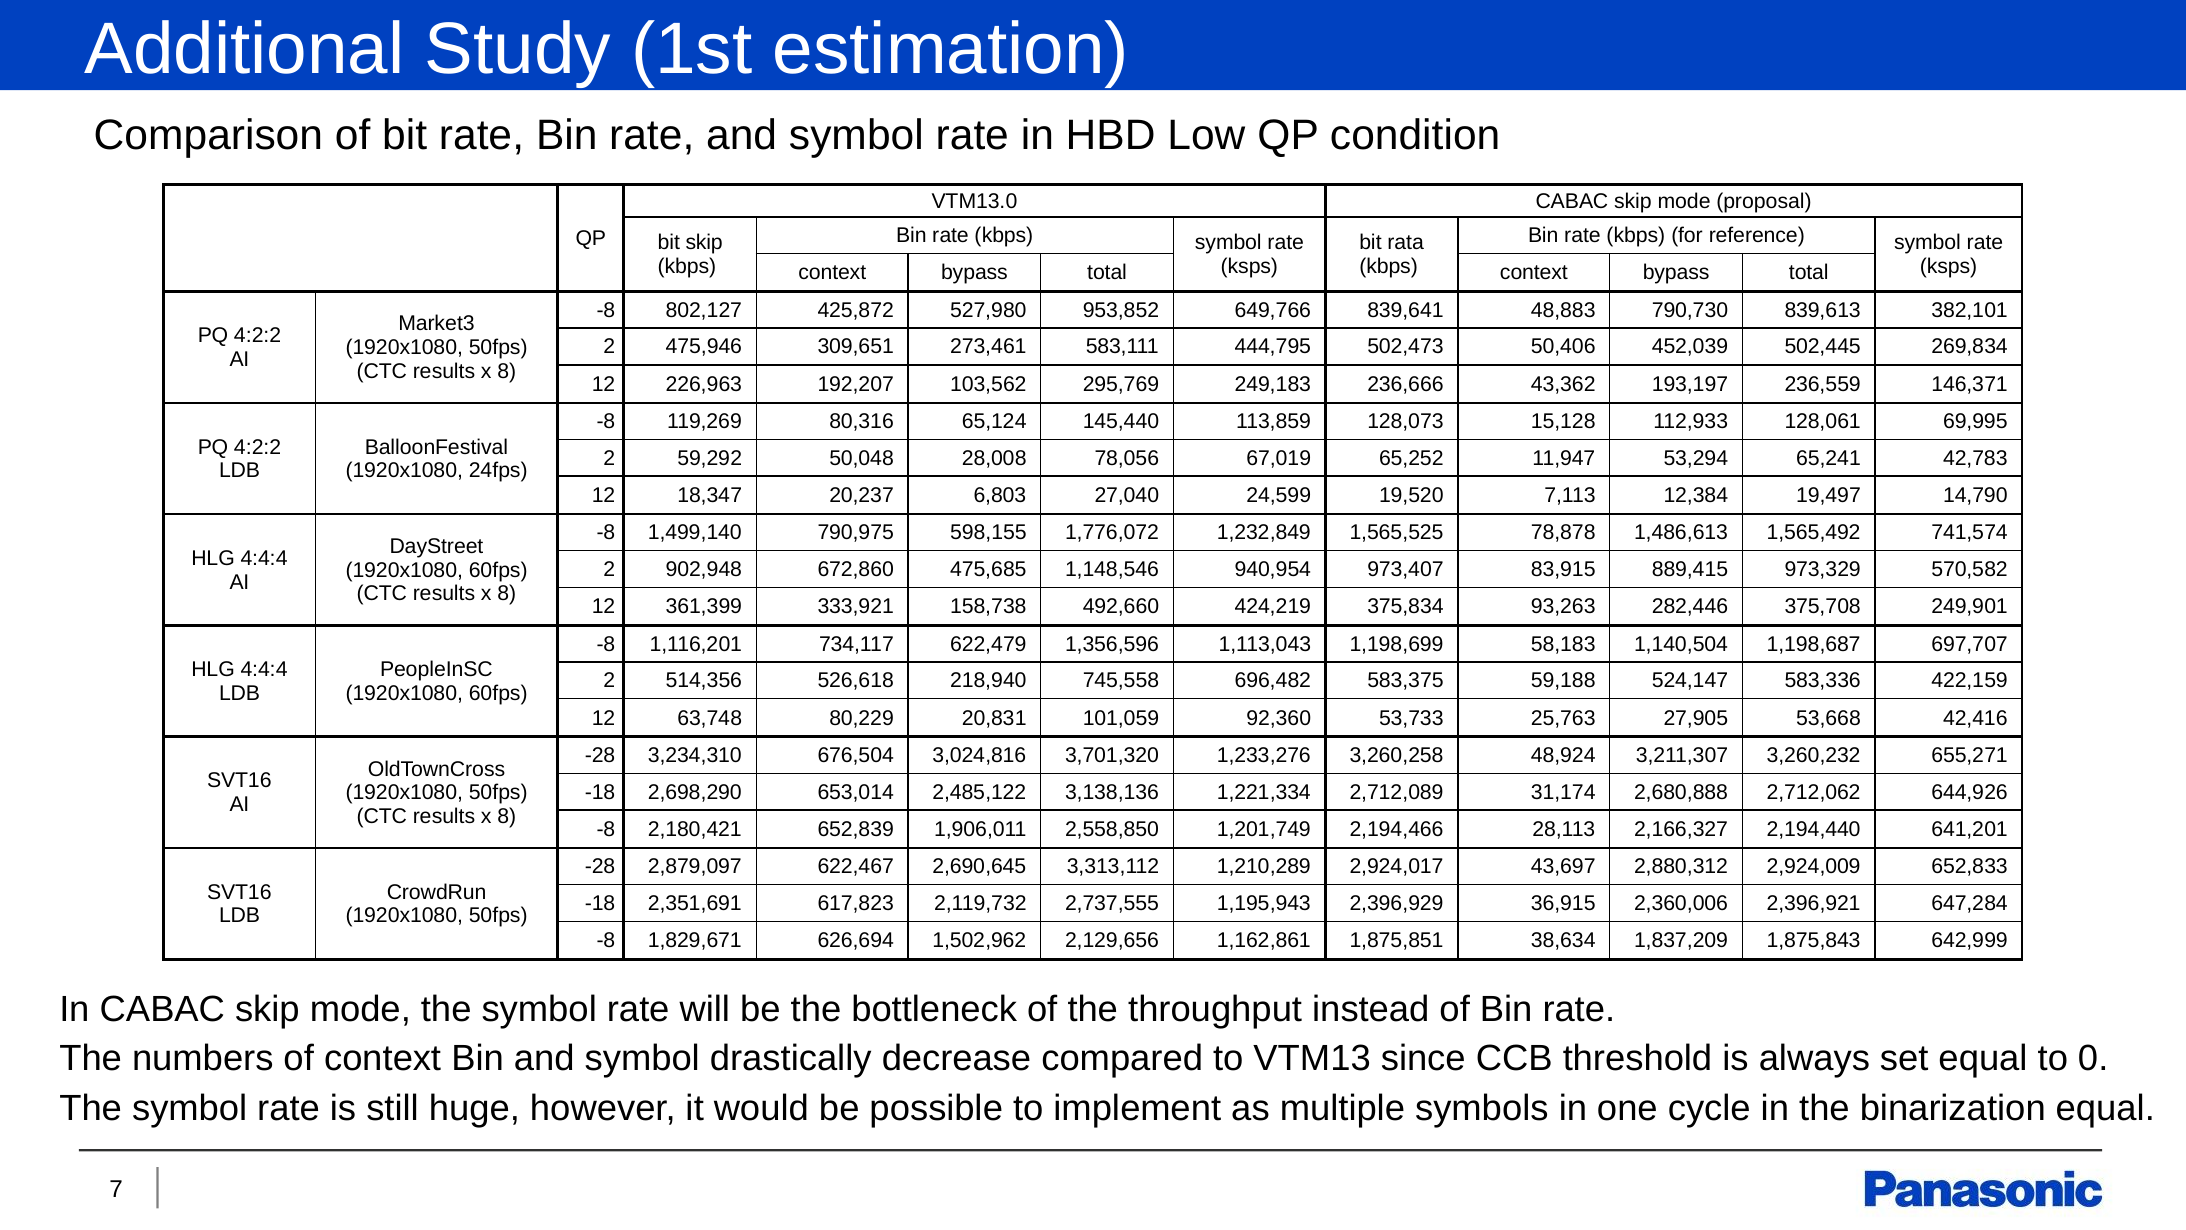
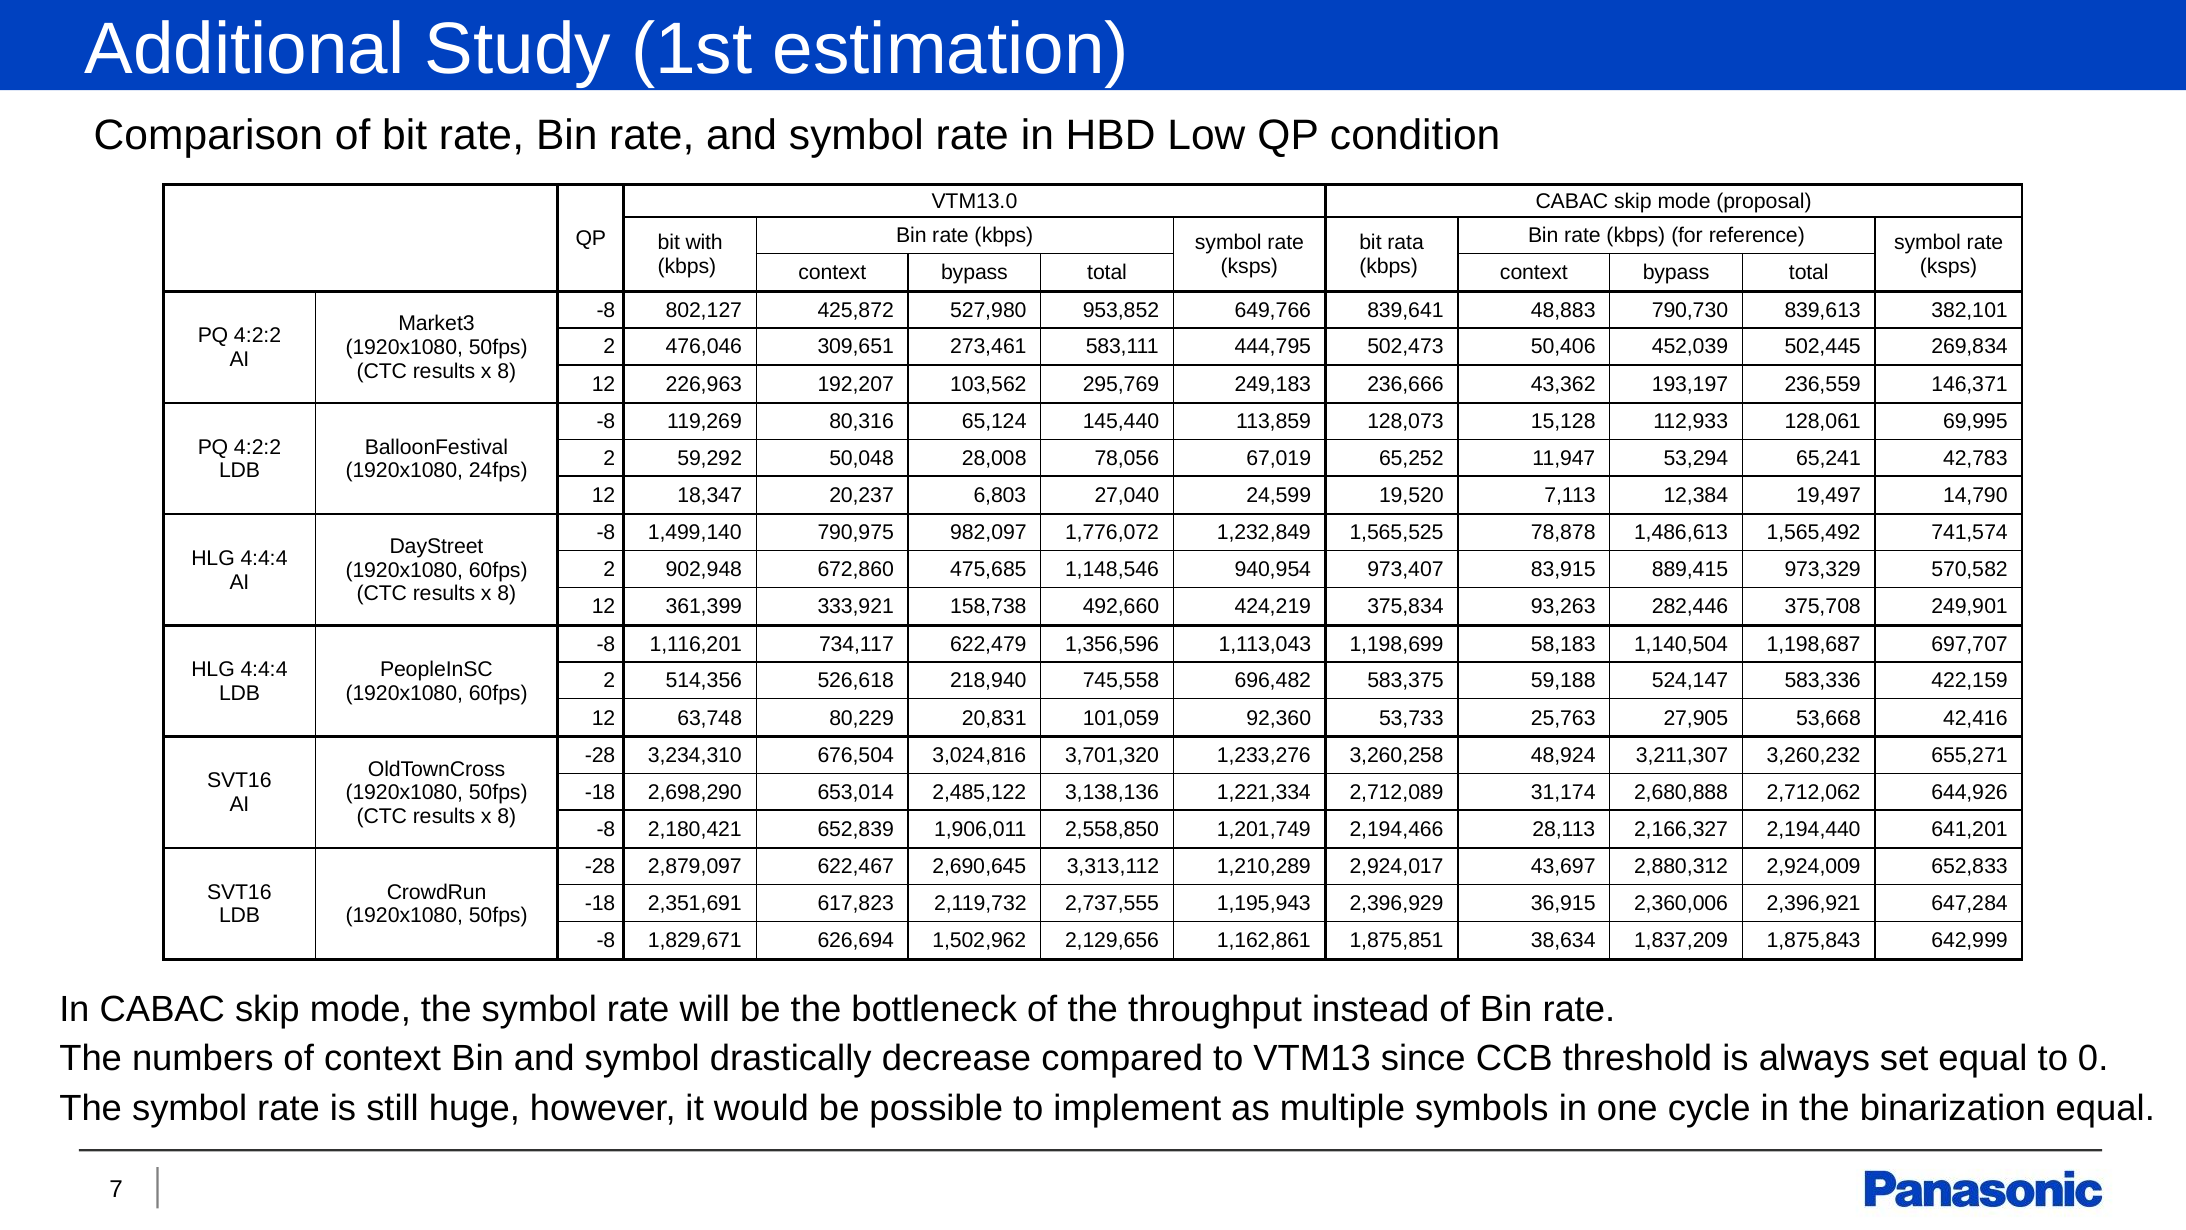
bit skip: skip -> with (704, 243)
475,946: 475,946 -> 476,046 (704, 347)
598,155: 598,155 -> 982,097 (988, 533)
